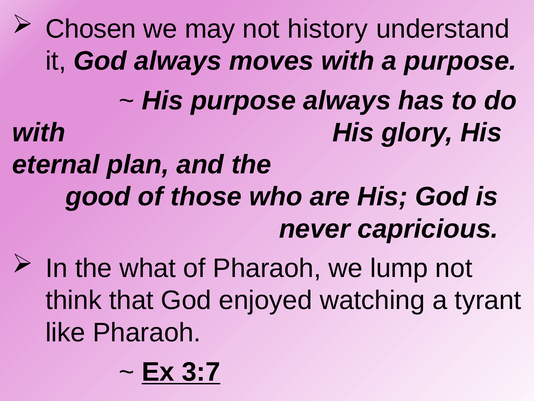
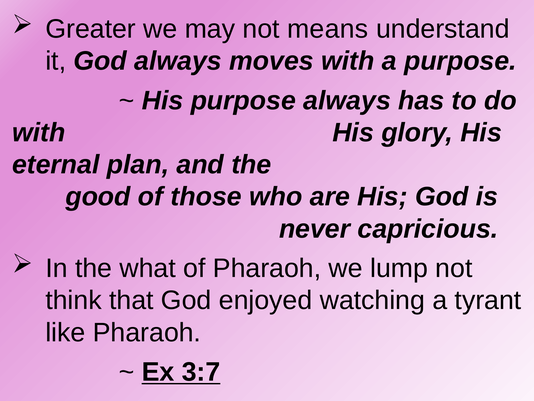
Chosen: Chosen -> Greater (91, 29)
history: history -> means (328, 29)
